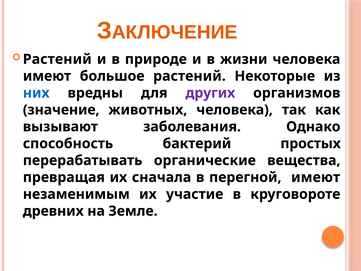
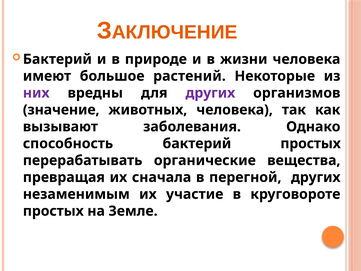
Растений: Растений -> Бактерий (57, 59)
них colour: blue -> purple (36, 93)
перегной имеют: имеют -> других (316, 177)
древних: древних -> простых (53, 211)
